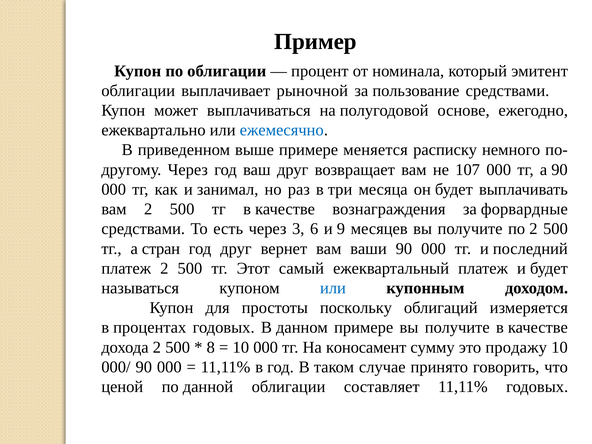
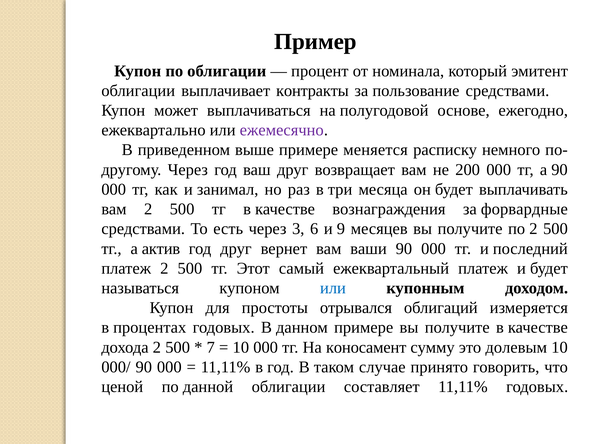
рыночной: рыночной -> контракты (312, 91)
ежемесячно colour: blue -> purple (282, 130)
107: 107 -> 200 (468, 170)
стран: стран -> актив (161, 249)
поскольку: поскольку -> отрывался (356, 308)
8: 8 -> 7 (211, 347)
продажу: продажу -> долевым (516, 347)
